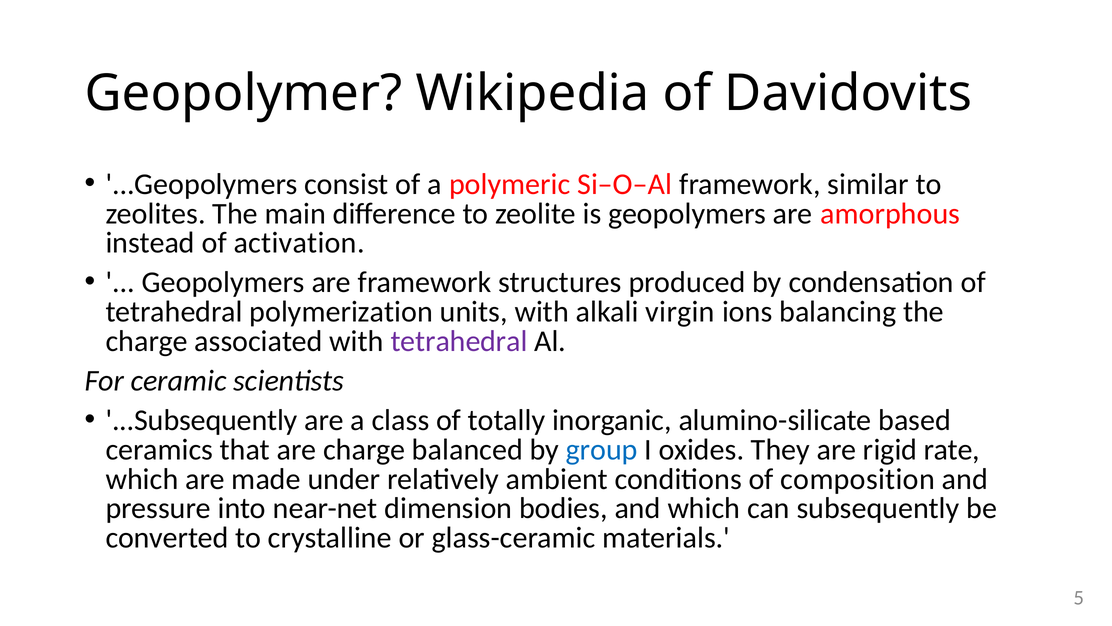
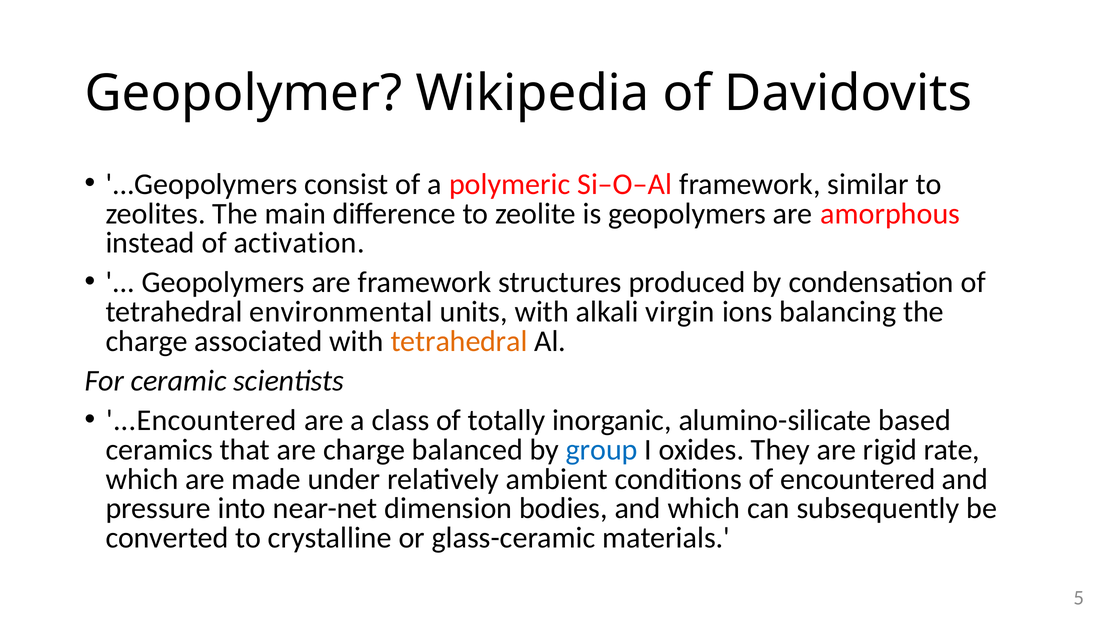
polymerization: polymerization -> environmental (341, 312)
tetrahedral colour: purple -> orange (459, 341)
...Subsequently: ...Subsequently -> ...Encountered (201, 420)
composition: composition -> encountered (858, 479)
